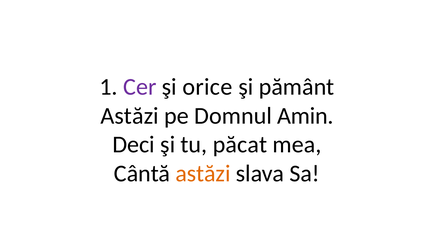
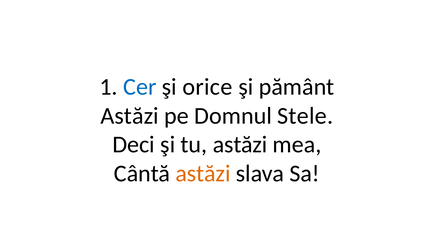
Cer colour: purple -> blue (140, 87)
Amin: Amin -> Stele (305, 116)
tu păcat: păcat -> astăzi (240, 145)
